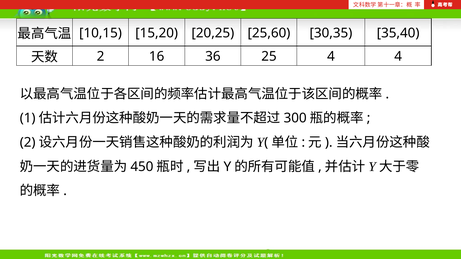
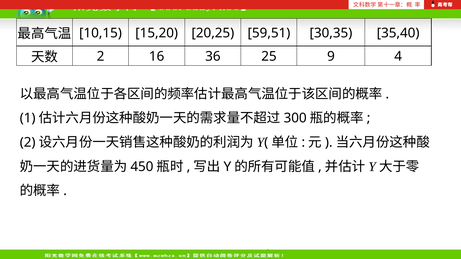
25,60: 25,60 -> 59,51 (269, 33)
25 4: 4 -> 9 (331, 57)
